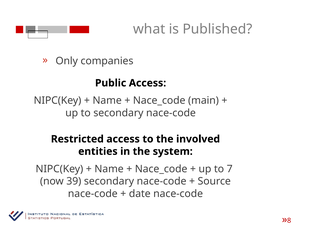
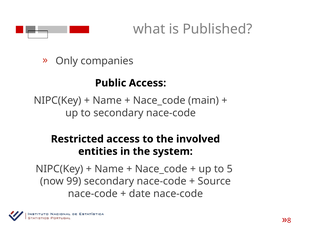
7: 7 -> 5 (230, 169)
39: 39 -> 99 (74, 182)
